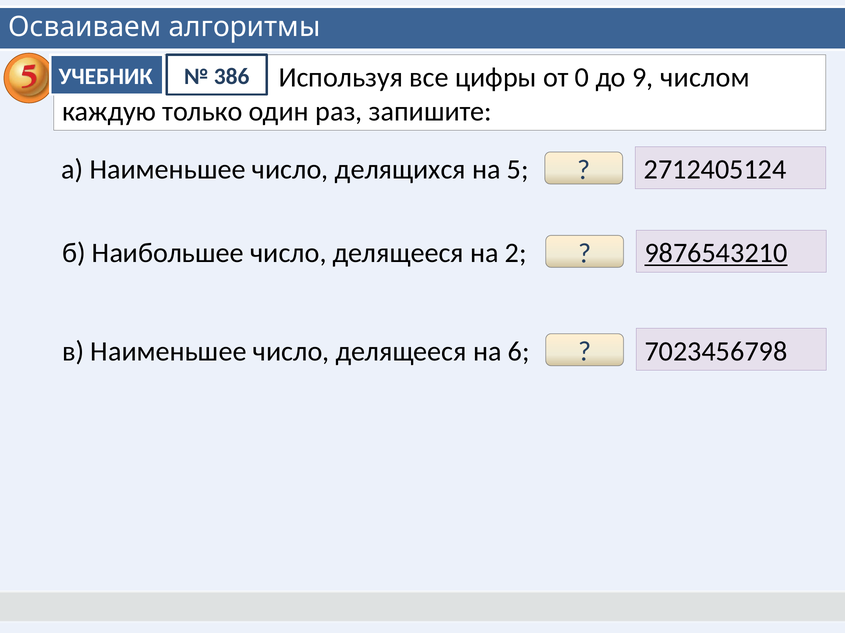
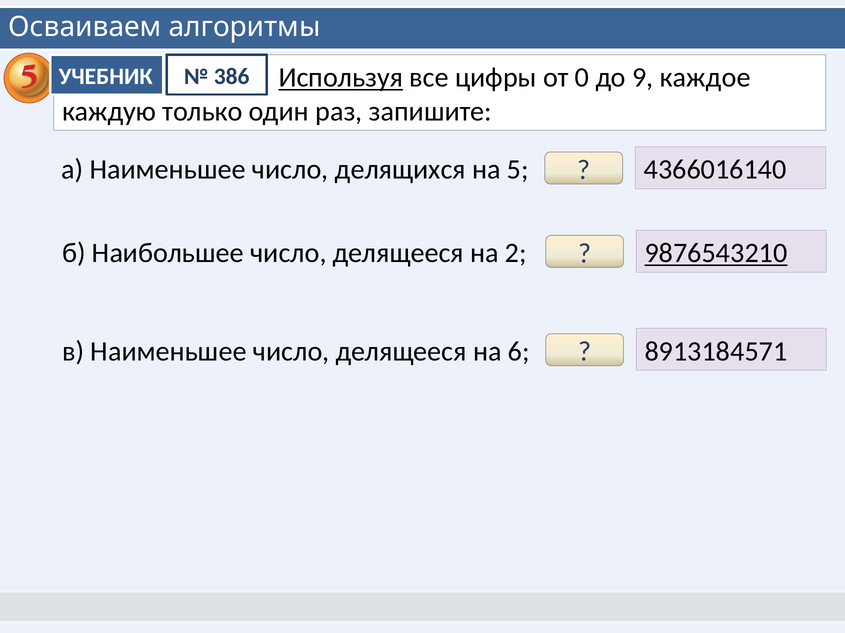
Используя underline: none -> present (341, 78)
числом: числом -> каждое (705, 78)
2712405124: 2712405124 -> 4366016140 (715, 170)
7023456798: 7023456798 -> 8913184571 (716, 352)
